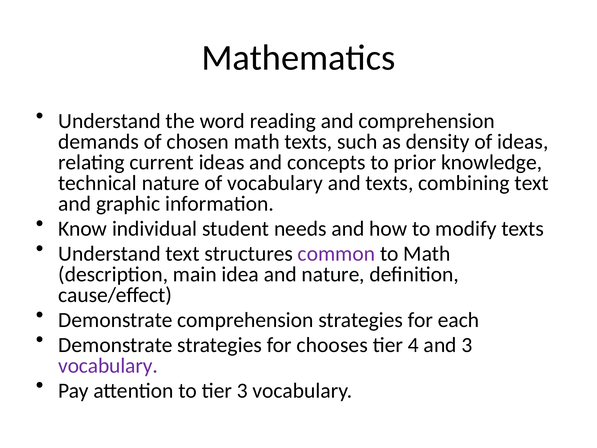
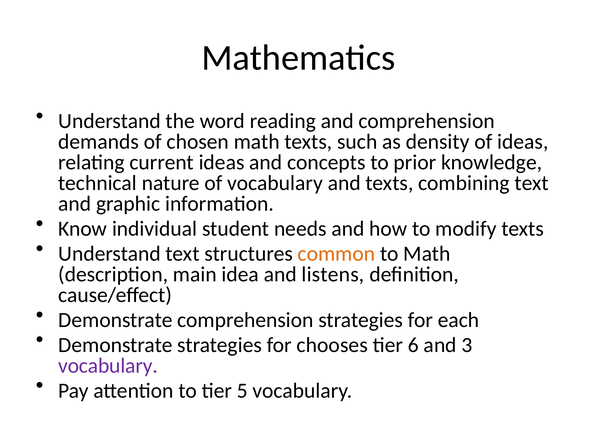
common colour: purple -> orange (336, 254)
and nature: nature -> listens (333, 274)
4: 4 -> 6 (413, 345)
tier 3: 3 -> 5 (242, 390)
